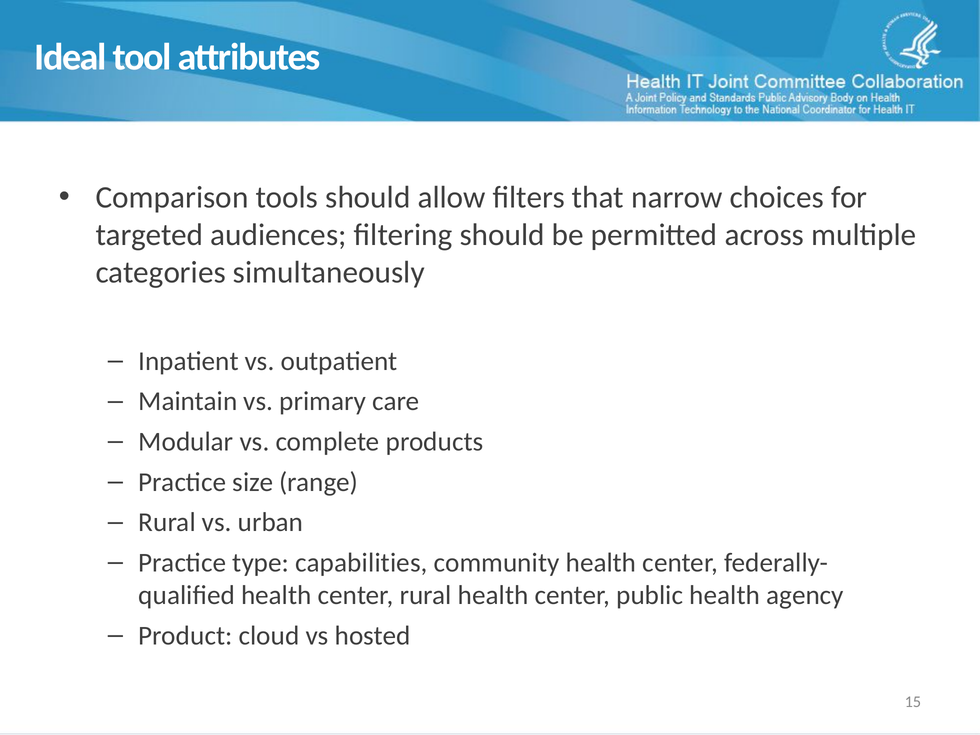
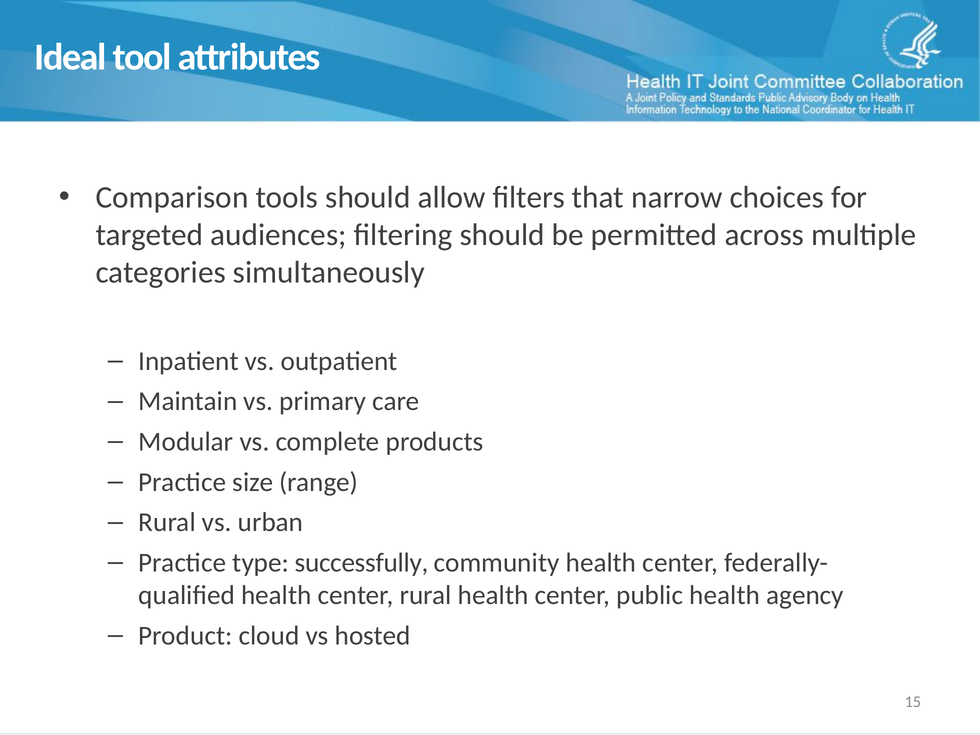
capabilities: capabilities -> successfully (362, 563)
